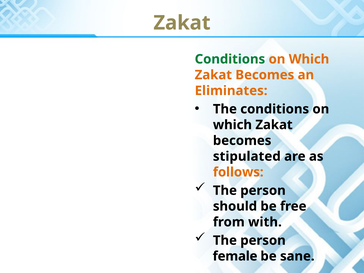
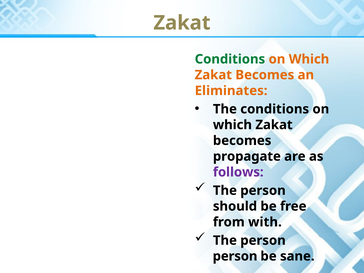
stipulated: stipulated -> propagate (247, 156)
follows colour: orange -> purple (238, 172)
female: female -> person (235, 256)
